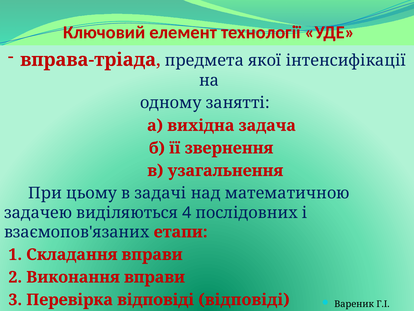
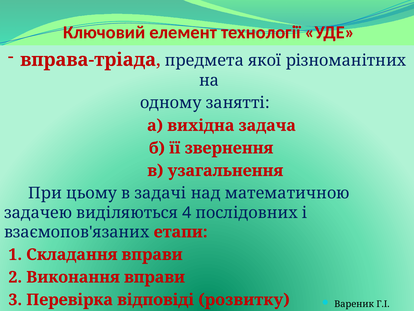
інтенсифікації: інтенсифікації -> рiзноманiтних (346, 60)
відповіді відповіді: відповіді -> розвитку (244, 299)
